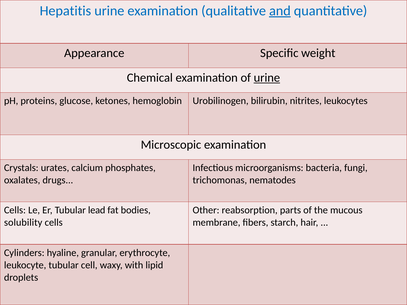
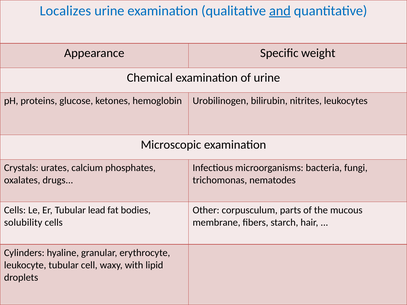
Hepatitis: Hepatitis -> Localizes (65, 11)
urine underline: present -> none (267, 78)
reabsorption: reabsorption -> corpusculum (250, 210)
